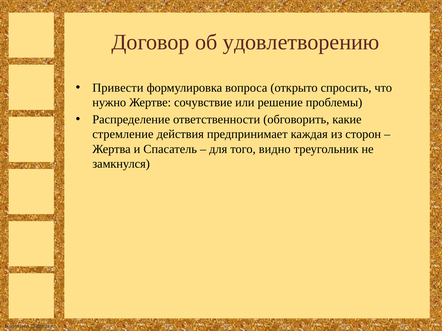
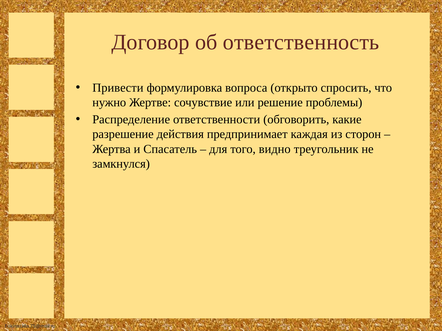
удовлетворению: удовлетворению -> ответственность (301, 42)
стремление: стремление -> разрешение (123, 134)
